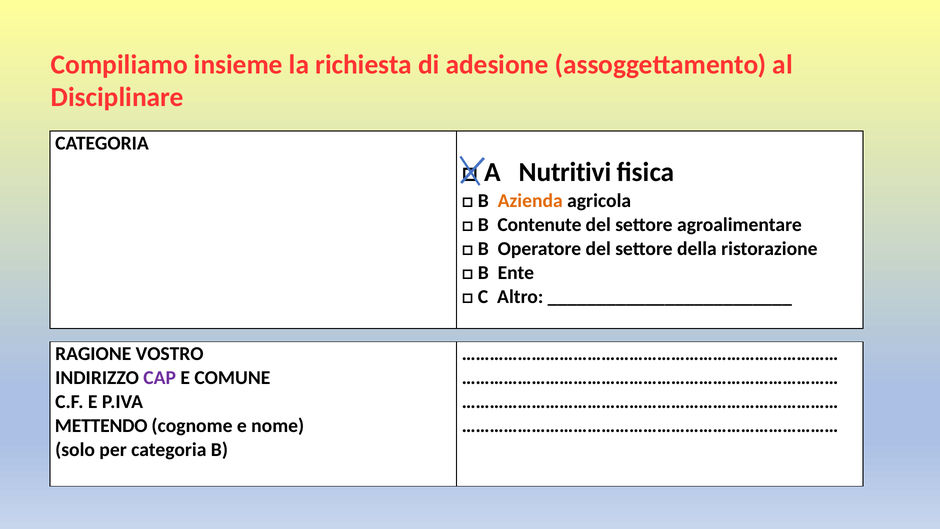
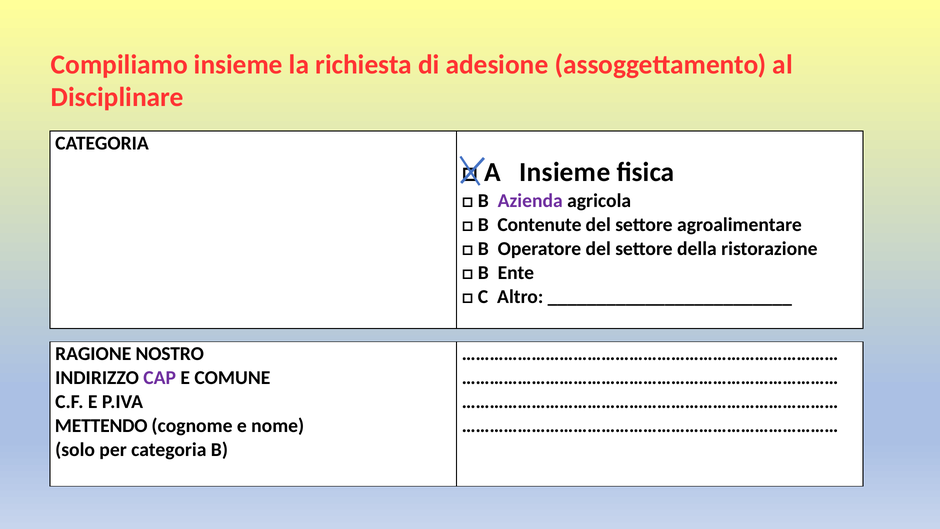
A Nutritivi: Nutritivi -> Insieme (565, 172)
Azienda colour: orange -> purple (530, 201)
VOSTRO: VOSTRO -> NOSTRO (170, 354)
